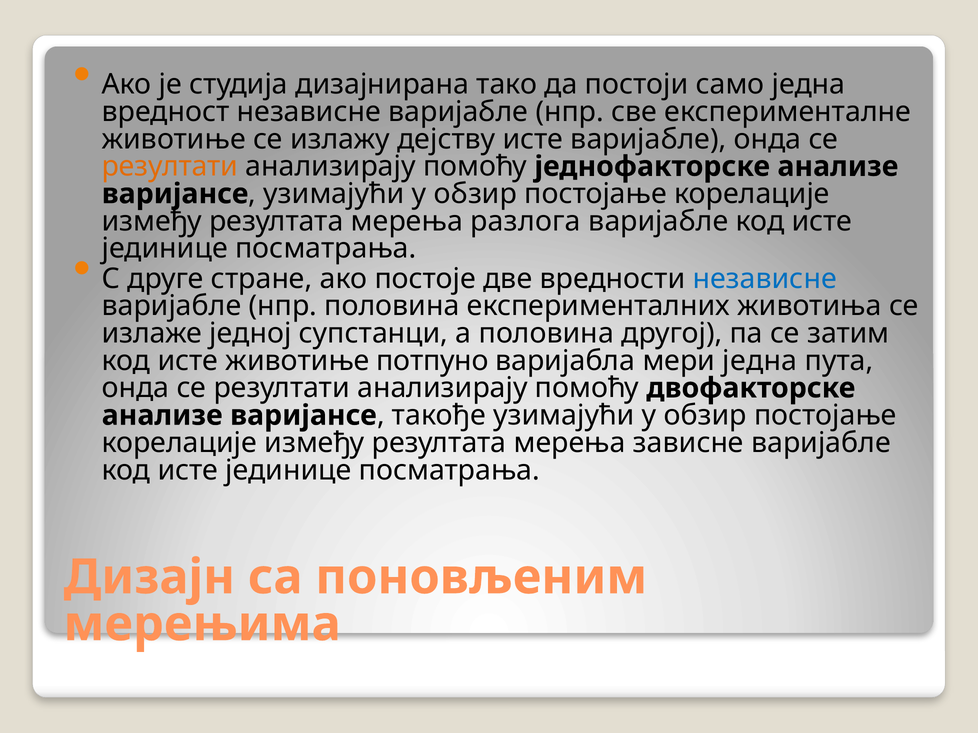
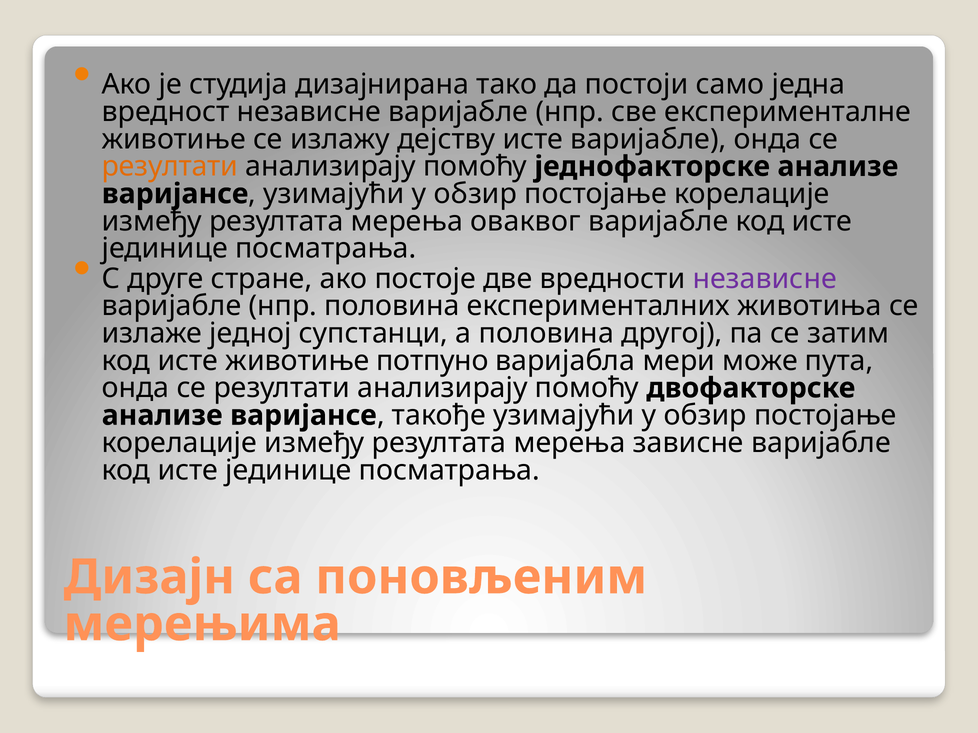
разлога: разлога -> оваквог (526, 221)
независне colour: blue -> purple (765, 279)
мери једна: једна -> може (760, 361)
